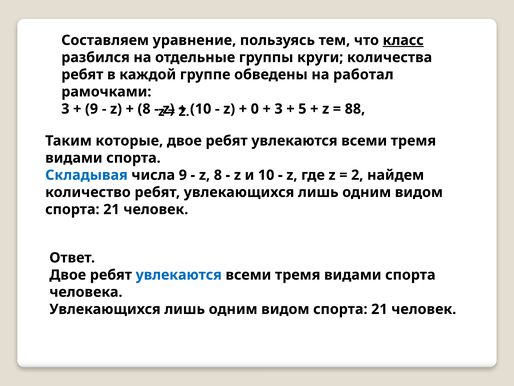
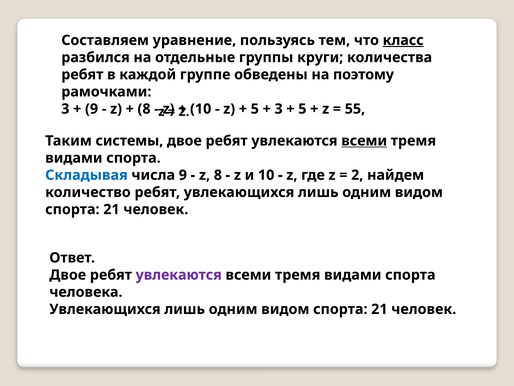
работал: работал -> поэтому (363, 74)
0: 0 -> 5 (255, 109)
88: 88 -> 55 (355, 109)
которые: которые -> системы (129, 141)
всеми underline: none -> present (364, 141)
увлекаются colour: blue -> purple (179, 275)
